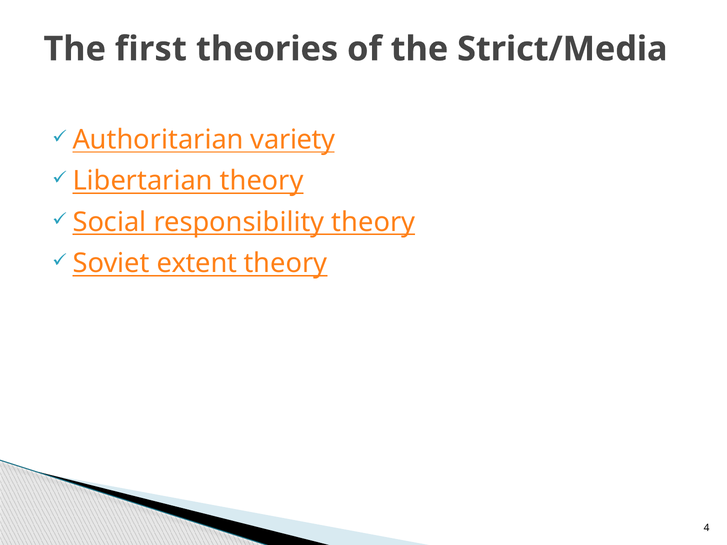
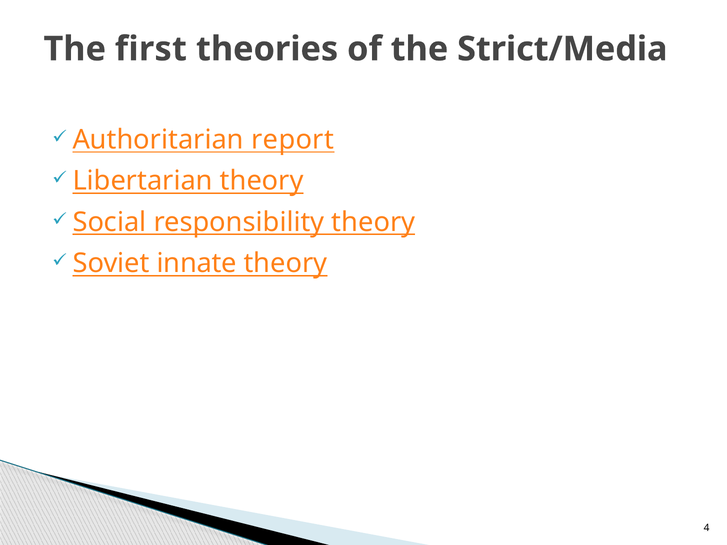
variety: variety -> report (293, 140)
extent: extent -> innate (197, 263)
